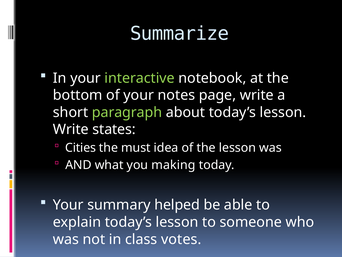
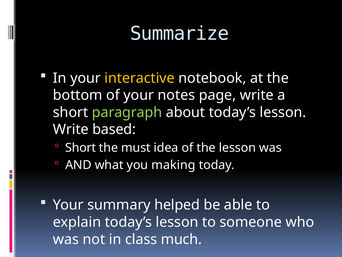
interactive colour: light green -> yellow (140, 78)
states: states -> based (114, 129)
Cities: Cities -> Short (81, 148)
votes: votes -> much (181, 239)
